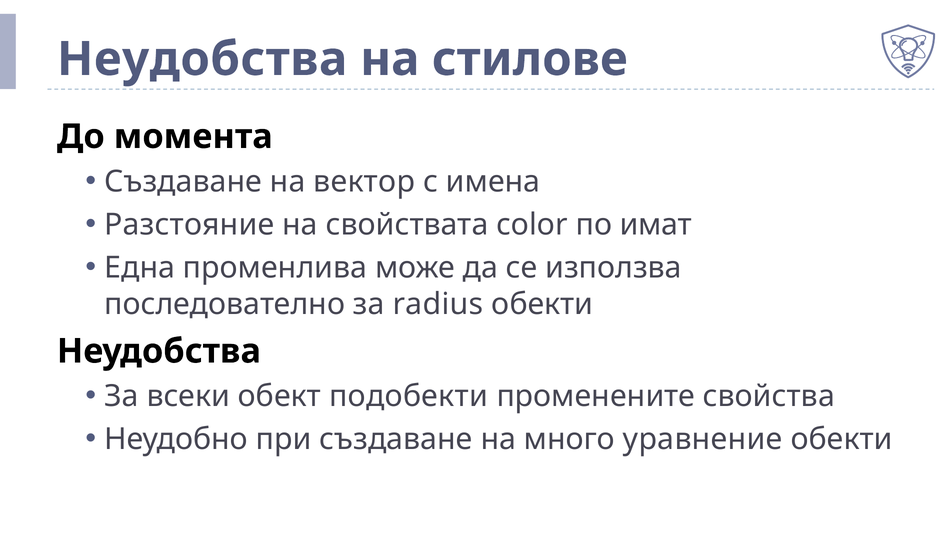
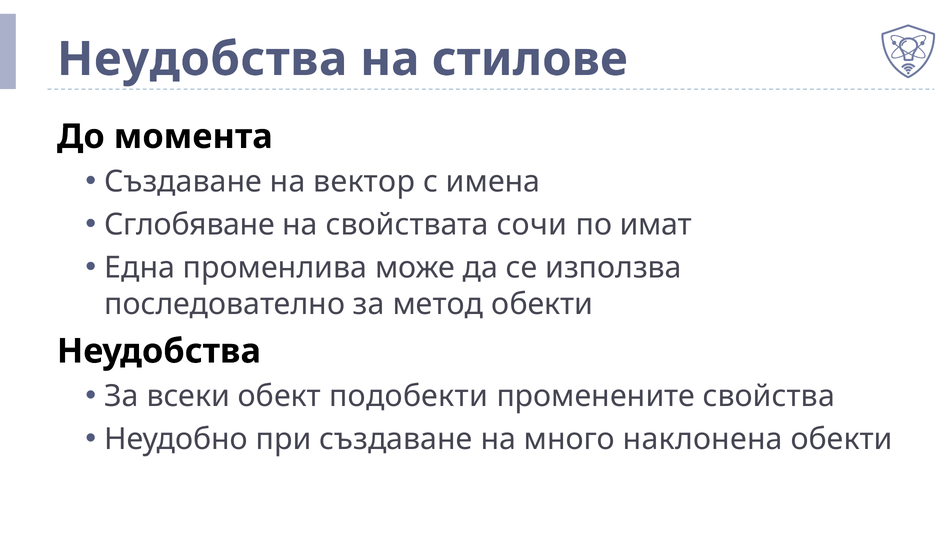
Разстояние: Разстояние -> Сглобяване (190, 225)
color: color -> сочи (532, 225)
radius: radius -> метод (438, 304)
уравнение: уравнение -> наклонена (703, 439)
